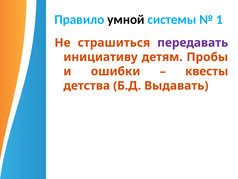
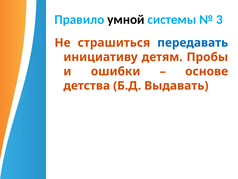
1: 1 -> 3 (219, 20)
передавать colour: purple -> blue (193, 43)
квесты: квесты -> основе (207, 71)
